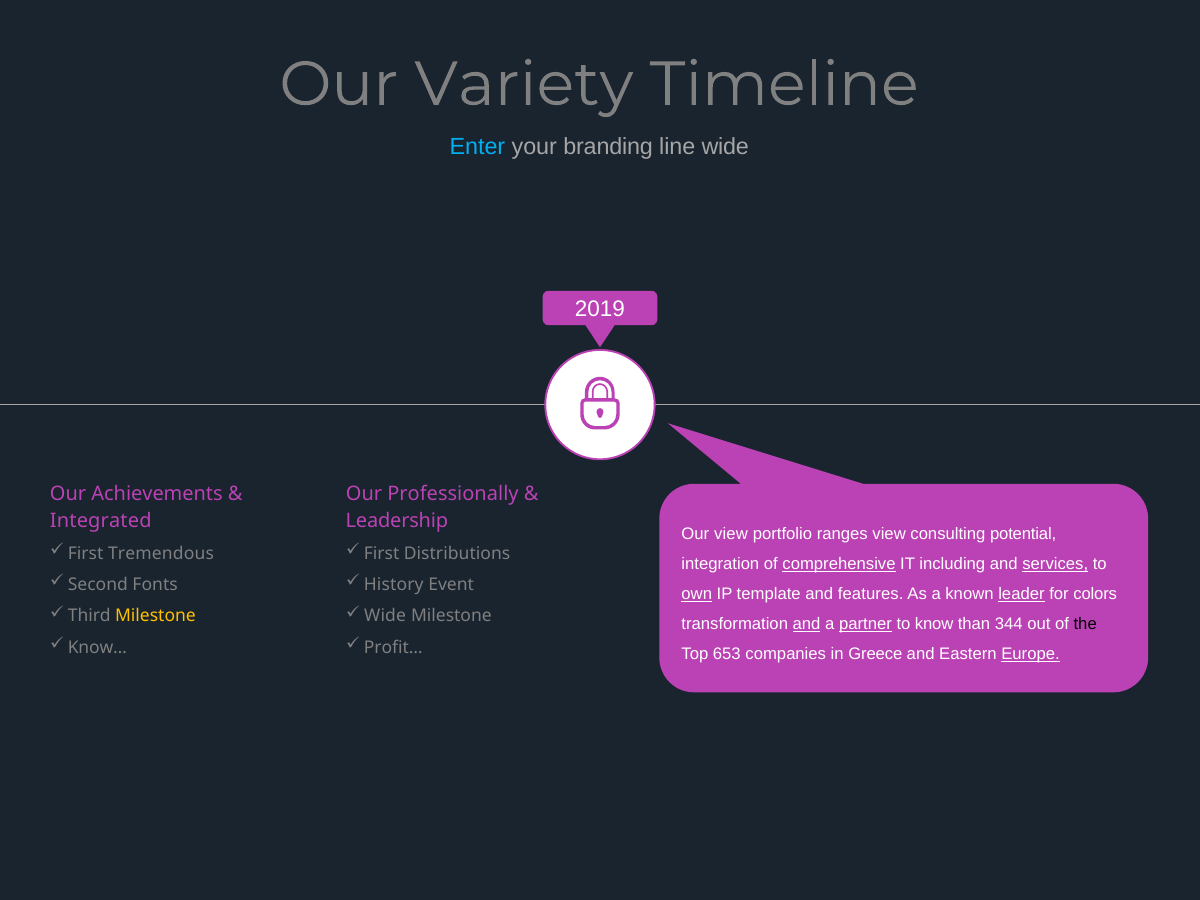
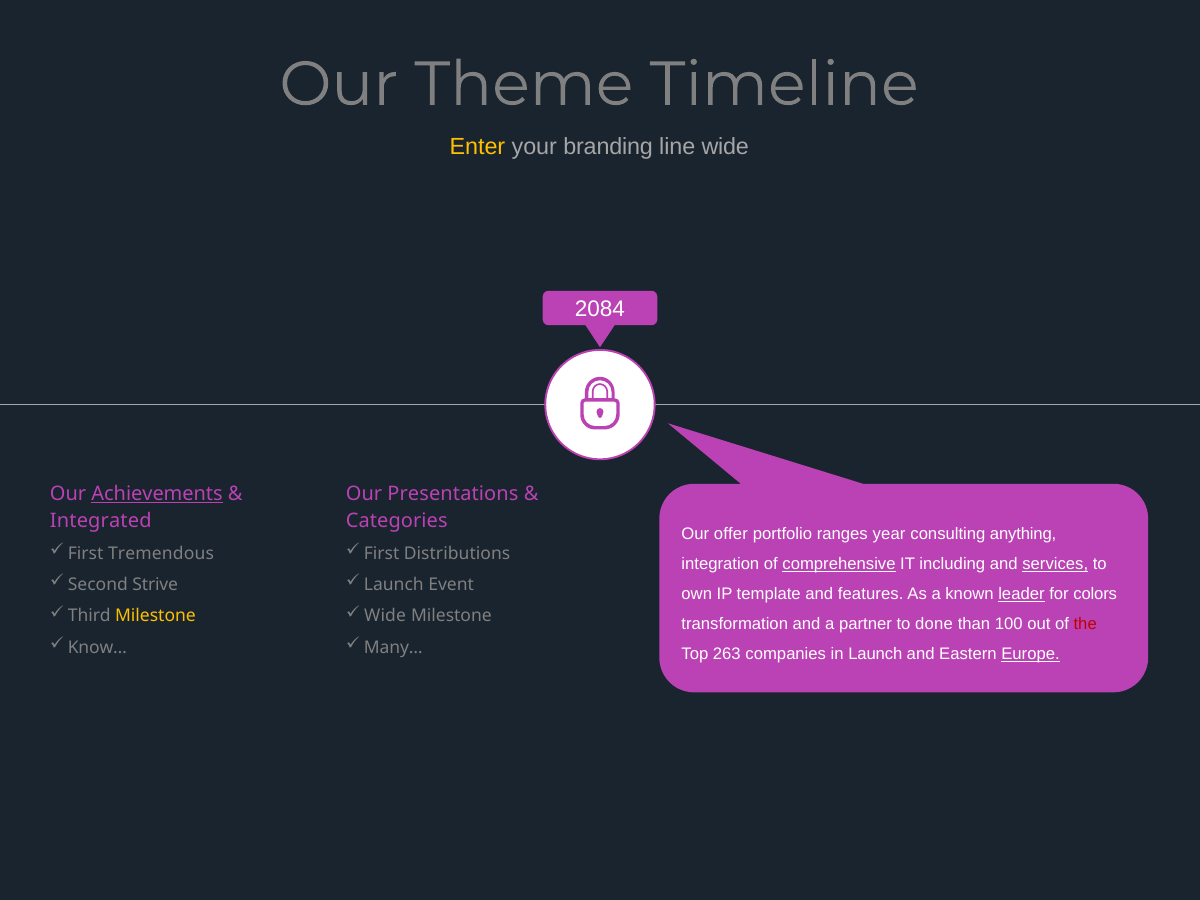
Variety: Variety -> Theme (524, 84)
Enter colour: light blue -> yellow (477, 146)
2019: 2019 -> 2084 (600, 310)
Achievements underline: none -> present (157, 494)
Professionally: Professionally -> Presentations (453, 494)
Leadership: Leadership -> Categories (397, 521)
Our view: view -> offer (731, 534)
ranges view: view -> year (889, 534)
potential: potential -> anything (1023, 534)
Fonts: Fonts -> Strive (155, 585)
History: History -> Launch (394, 585)
own underline: present -> none (697, 594)
and underline: present -> none (807, 624)
partner underline: present -> none (865, 624)
know: know -> done (934, 624)
344: 344 -> 100 (1009, 624)
the colour: black -> red (1085, 624)
Profit…: Profit… -> Many… (393, 648)
653: 653 -> 263 (727, 654)
in Greece: Greece -> Launch (875, 654)
